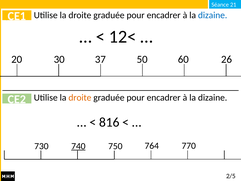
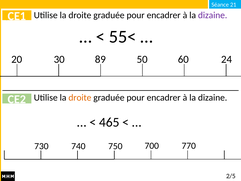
dizaine colour: blue -> purple (213, 15)
12<: 12< -> 55< (123, 37)
37: 37 -> 89 (100, 59)
26: 26 -> 24 (227, 59)
816: 816 -> 465 (109, 122)
740 underline: present -> none (78, 146)
764: 764 -> 700 (152, 146)
